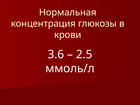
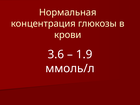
2.5: 2.5 -> 1.9 (84, 54)
